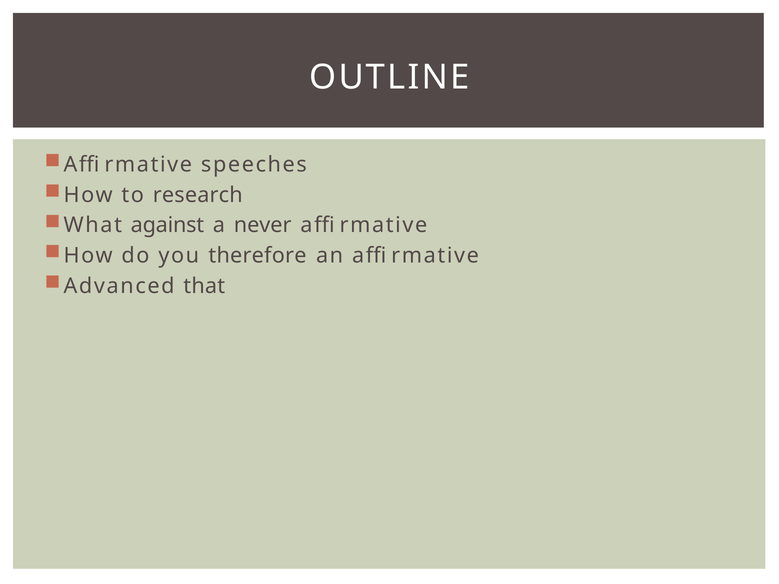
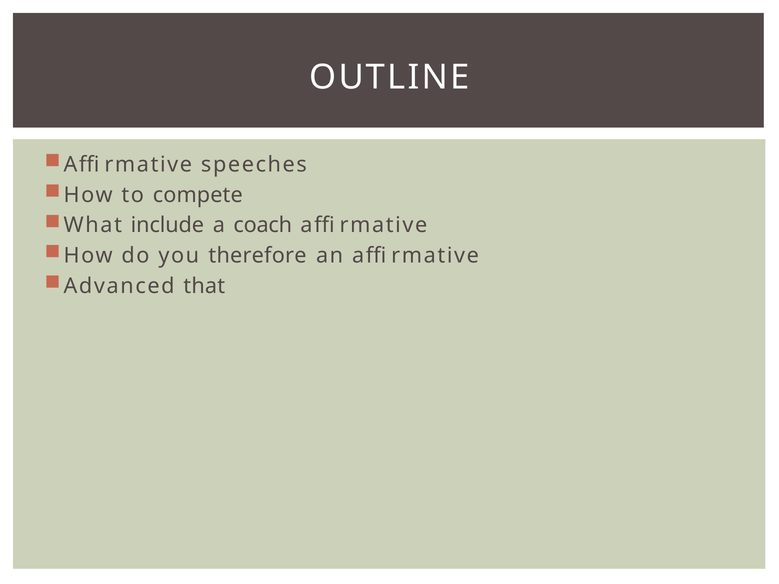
research: research -> compete (198, 195)
against: against -> include (167, 225)
never: never -> coach (263, 225)
